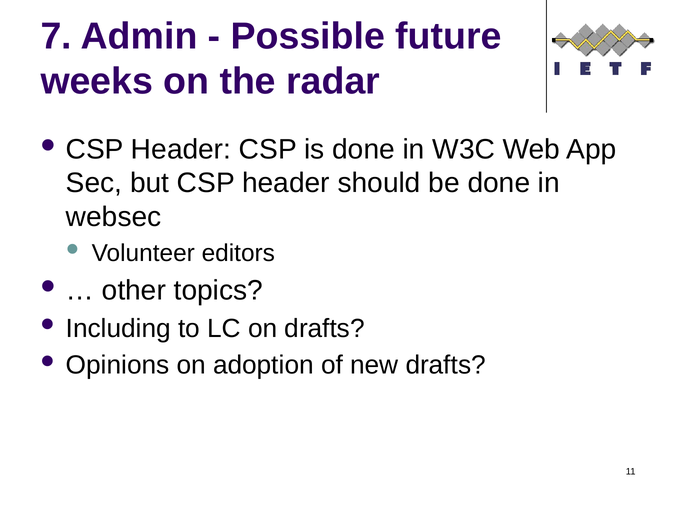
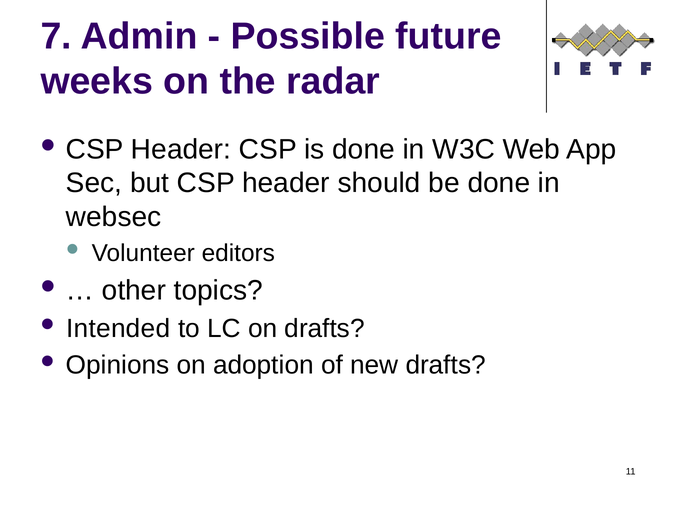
Including: Including -> Intended (118, 328)
